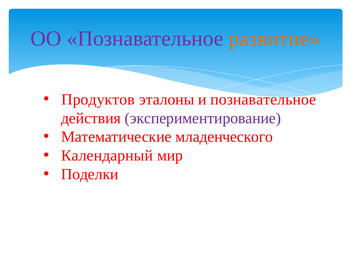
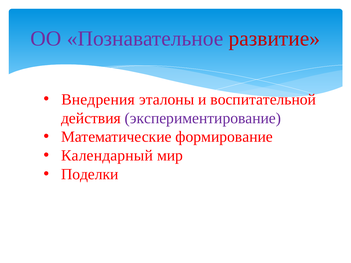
развитие colour: orange -> red (274, 39)
Продуктов: Продуктов -> Внедрения (98, 100)
и познавательное: познавательное -> воспитательной (263, 100)
младенческого: младенческого -> формирование (224, 137)
